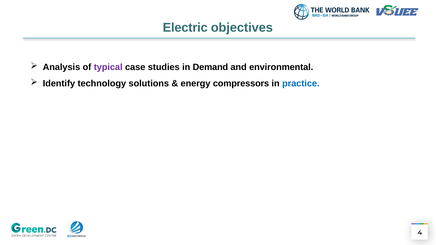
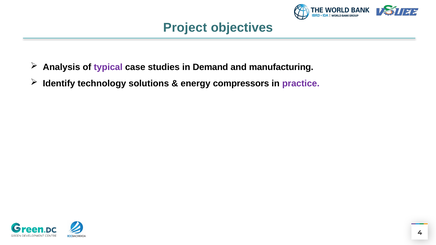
Electric: Electric -> Project (185, 28)
environmental: environmental -> manufacturing (281, 67)
practice colour: blue -> purple (301, 84)
